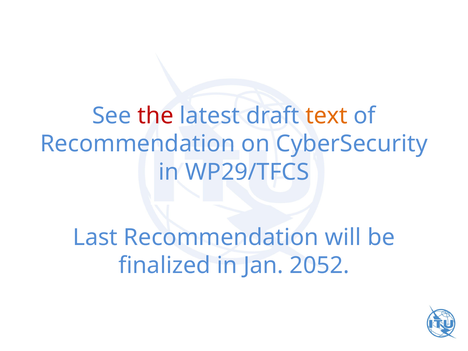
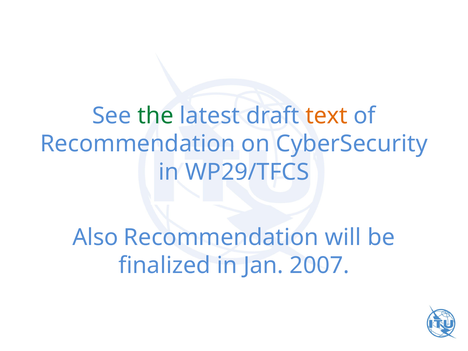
the colour: red -> green (156, 116)
Last: Last -> Also (95, 237)
2052: 2052 -> 2007 (320, 266)
